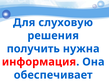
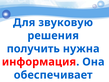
слуховую: слуховую -> звуковую (66, 22)
